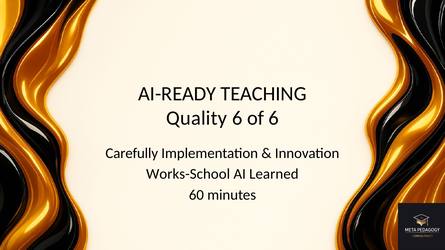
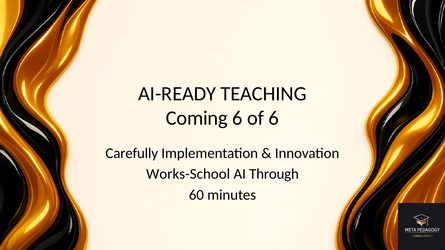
Quality: Quality -> Coming (197, 118)
Learned: Learned -> Through (274, 174)
